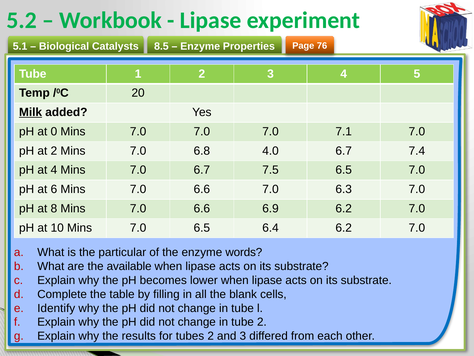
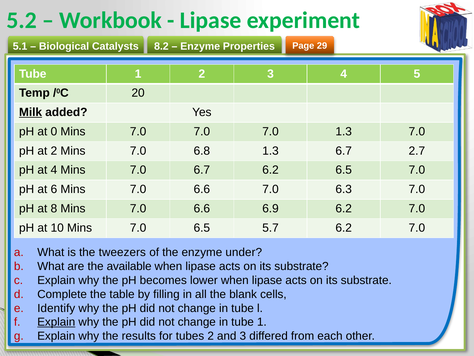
8.5: 8.5 -> 8.2 (161, 46)
76: 76 -> 29 (322, 46)
7.0 7.1: 7.1 -> 1.3 (344, 131)
6.8 4.0: 4.0 -> 1.3 (270, 151)
7.4: 7.4 -> 2.7 (417, 151)
6.7 7.5: 7.5 -> 6.2 (270, 170)
6.4: 6.4 -> 5.7 (270, 227)
particular: particular -> tweezers (122, 252)
words: words -> under (244, 252)
Explain underline: none -> present (56, 322)
in tube 2: 2 -> 1 (262, 322)
